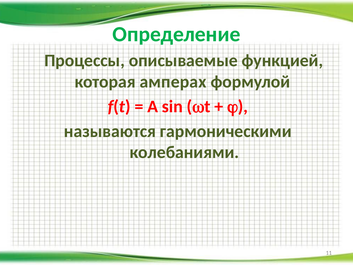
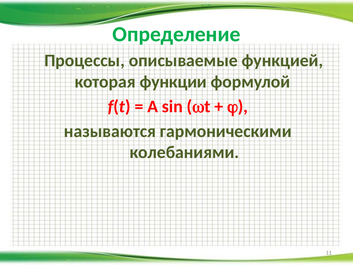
амперах: амперах -> функции (173, 82)
